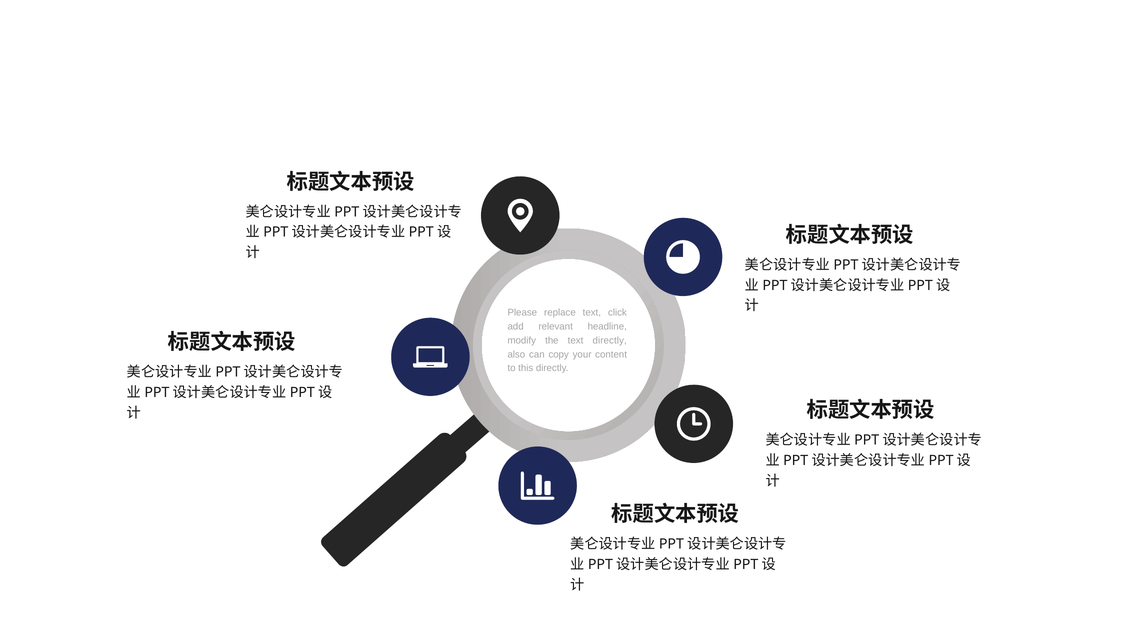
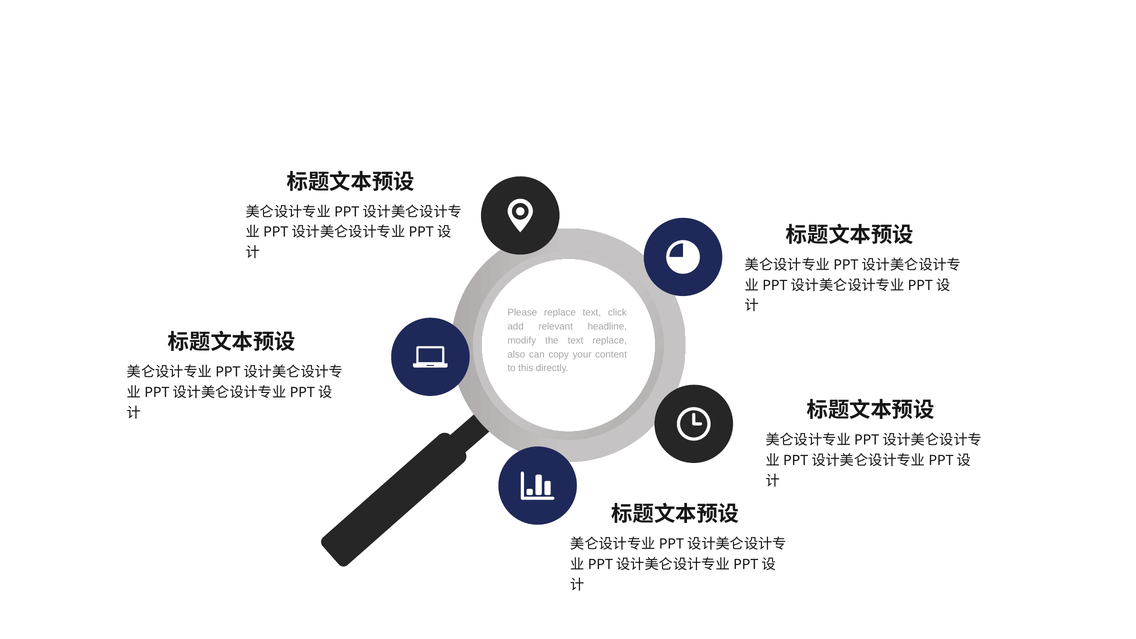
text directly: directly -> replace (610, 340)
